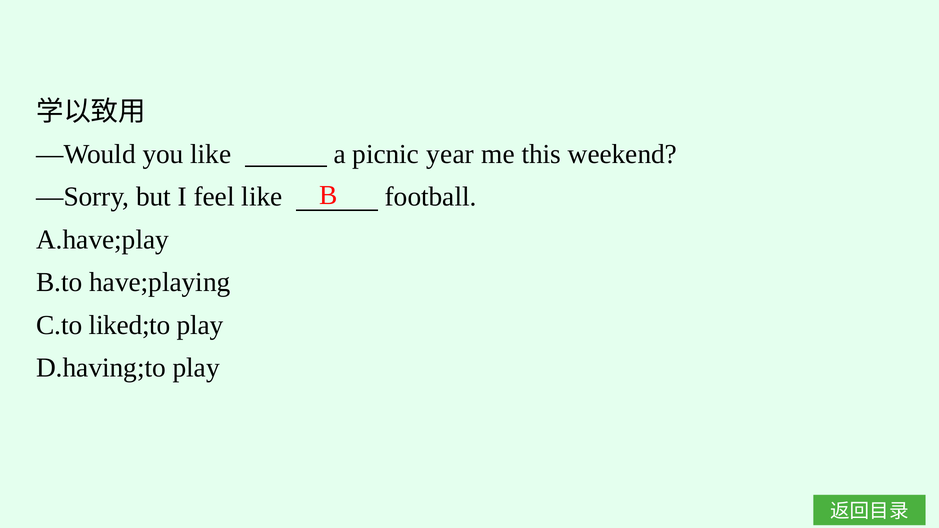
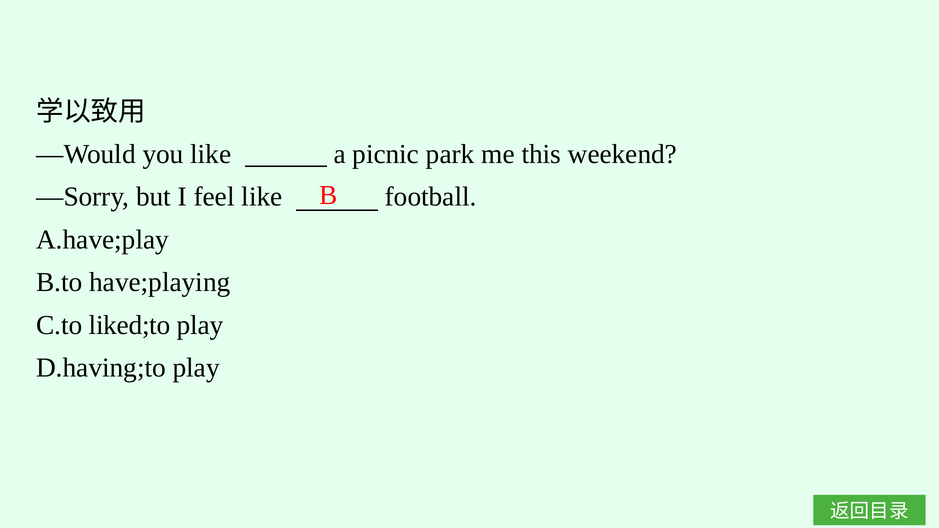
year: year -> park (450, 154)
